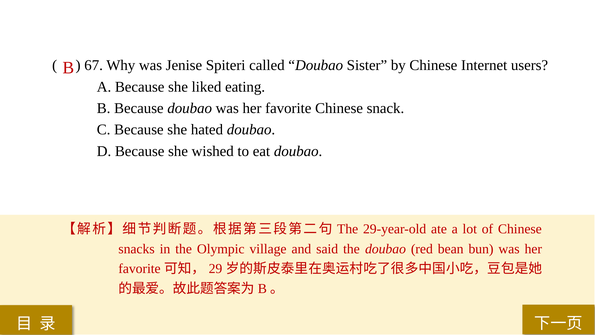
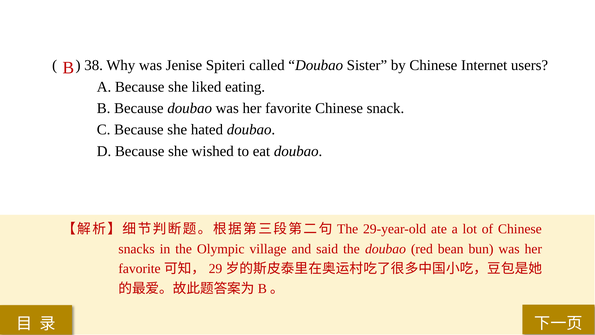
67: 67 -> 38 (94, 65)
